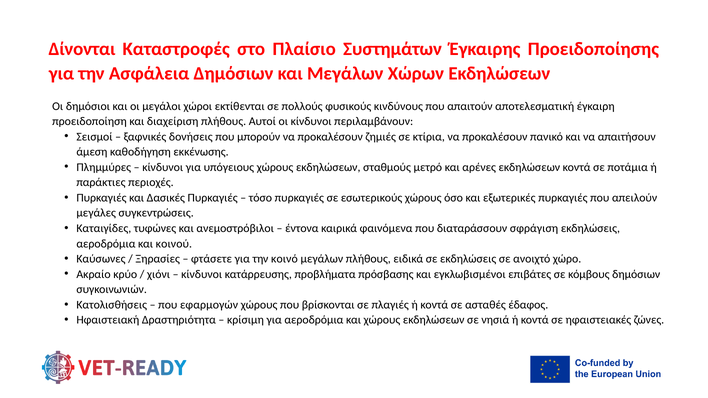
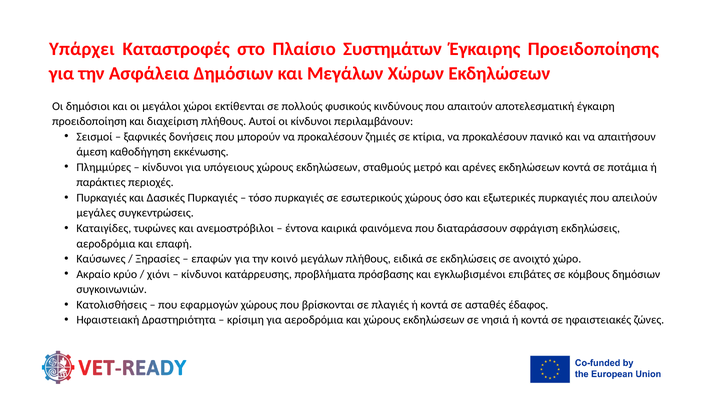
Δίνονται: Δίνονται -> Υπάρχει (82, 49)
κοινού: κοινού -> επαφή (174, 244)
φτάσετε: φτάσετε -> επαφών (211, 259)
